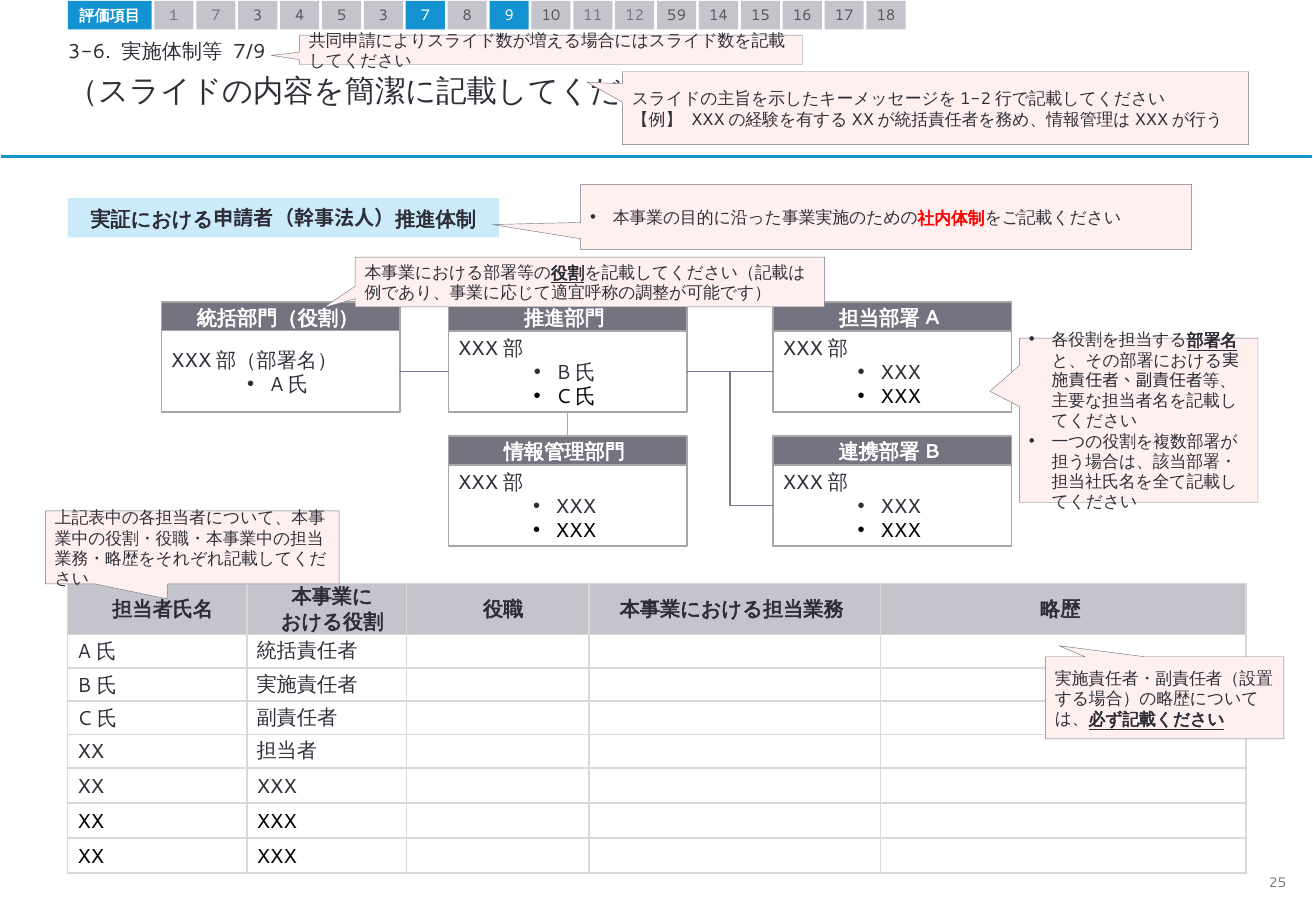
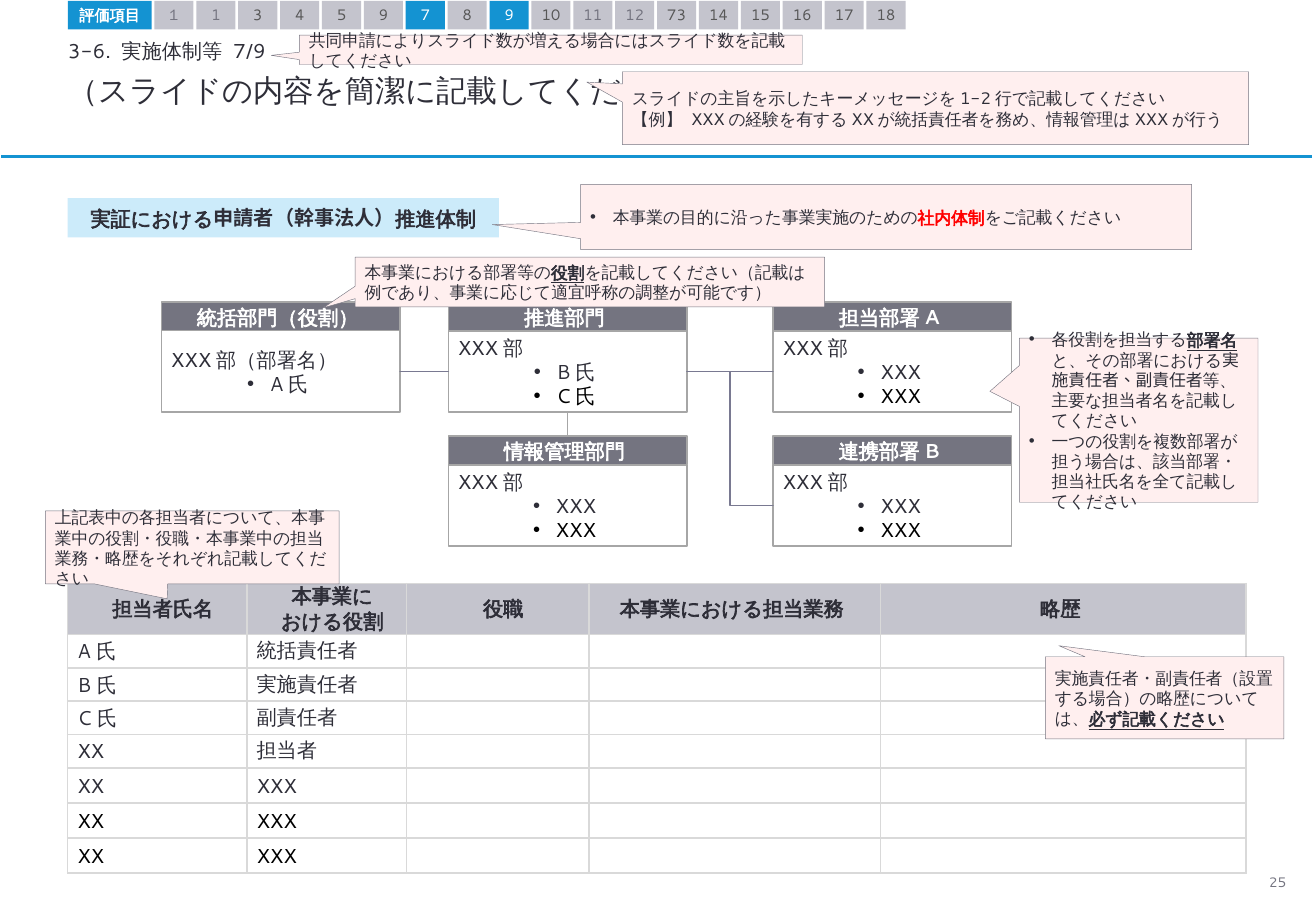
１ 7: 7 -> 1 (216, 15)
5 3: 3 -> 9 (383, 15)
59: 59 -> 73 (677, 15)
